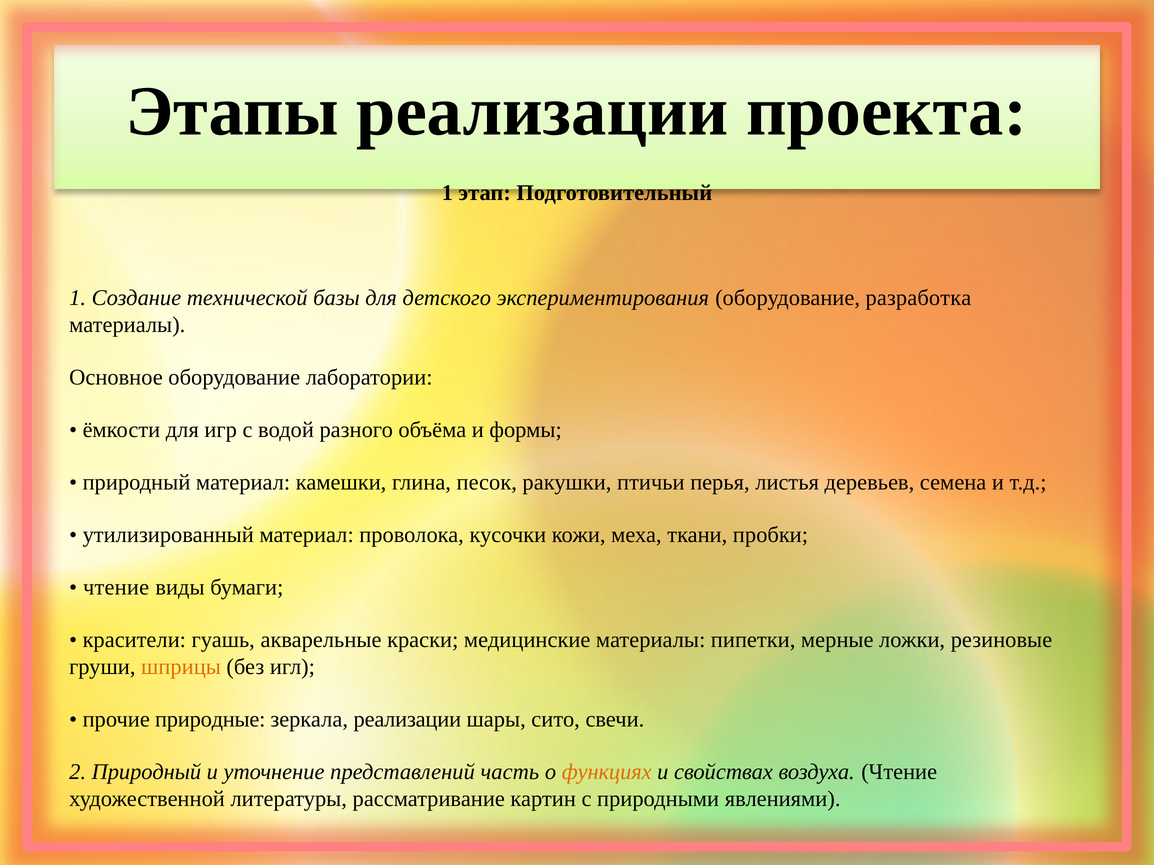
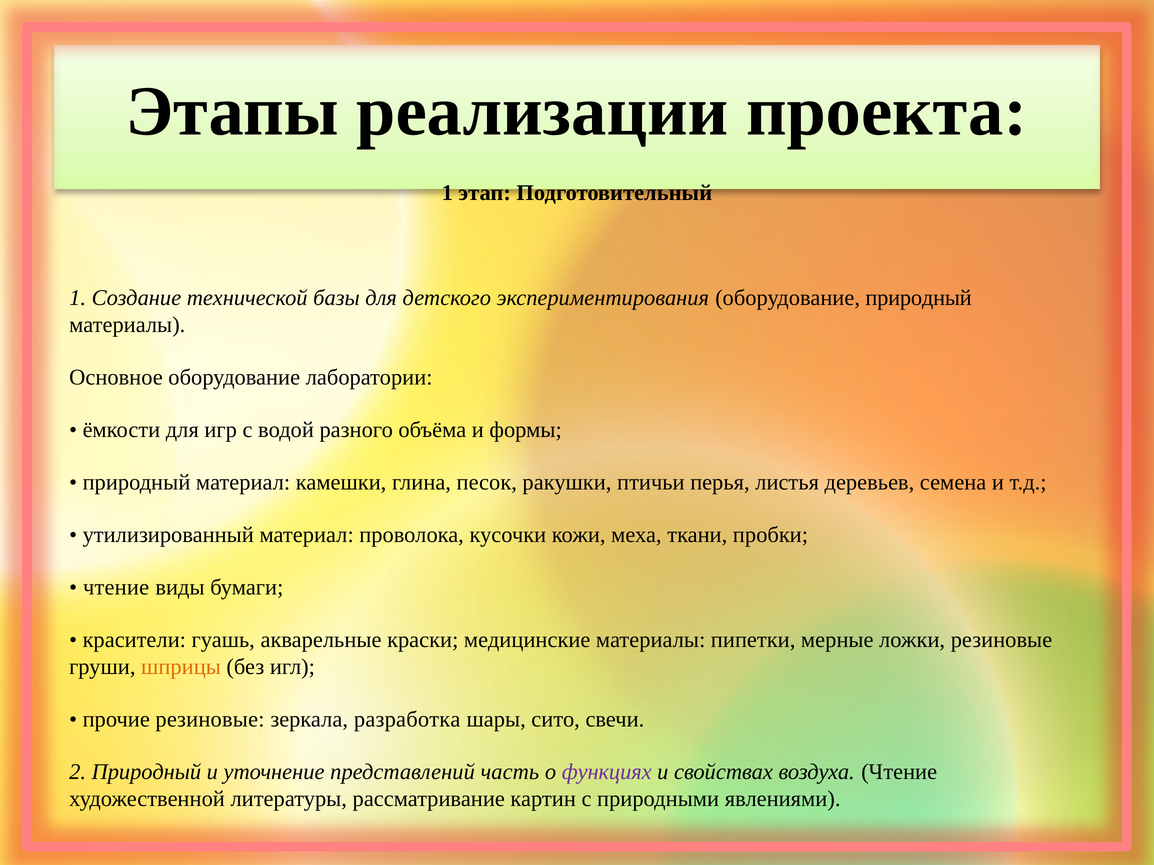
оборудование разработка: разработка -> природный (919, 298)
прочие природные: природные -> резиновые (210, 720)
зеркала реализации: реализации -> разработка (407, 720)
функциях colour: orange -> purple (607, 772)
